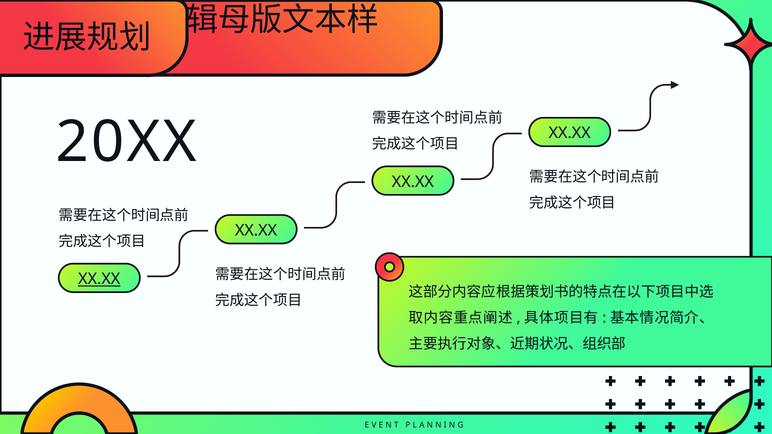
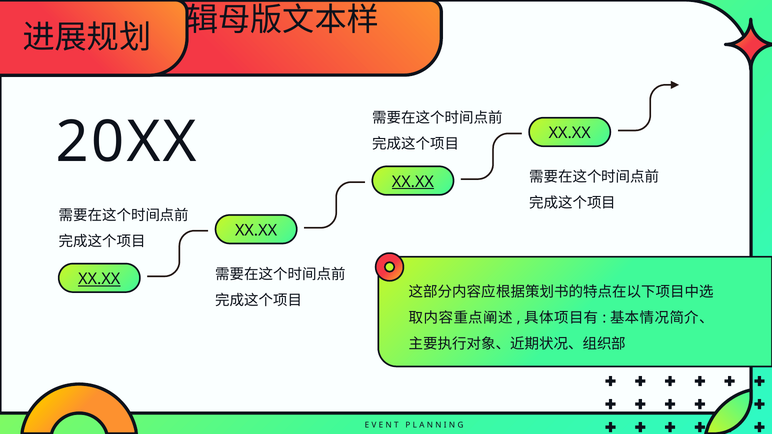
XX.XX underline: none -> present (413, 182)
